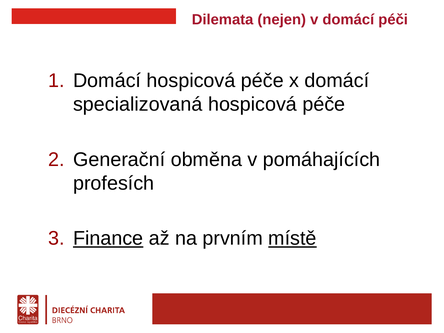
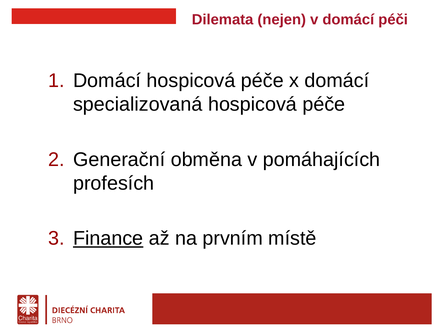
místě underline: present -> none (292, 238)
